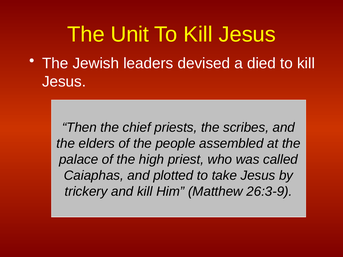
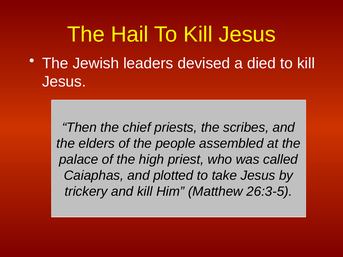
Unit: Unit -> Hail (130, 34)
26:3-9: 26:3-9 -> 26:3-5 (269, 192)
